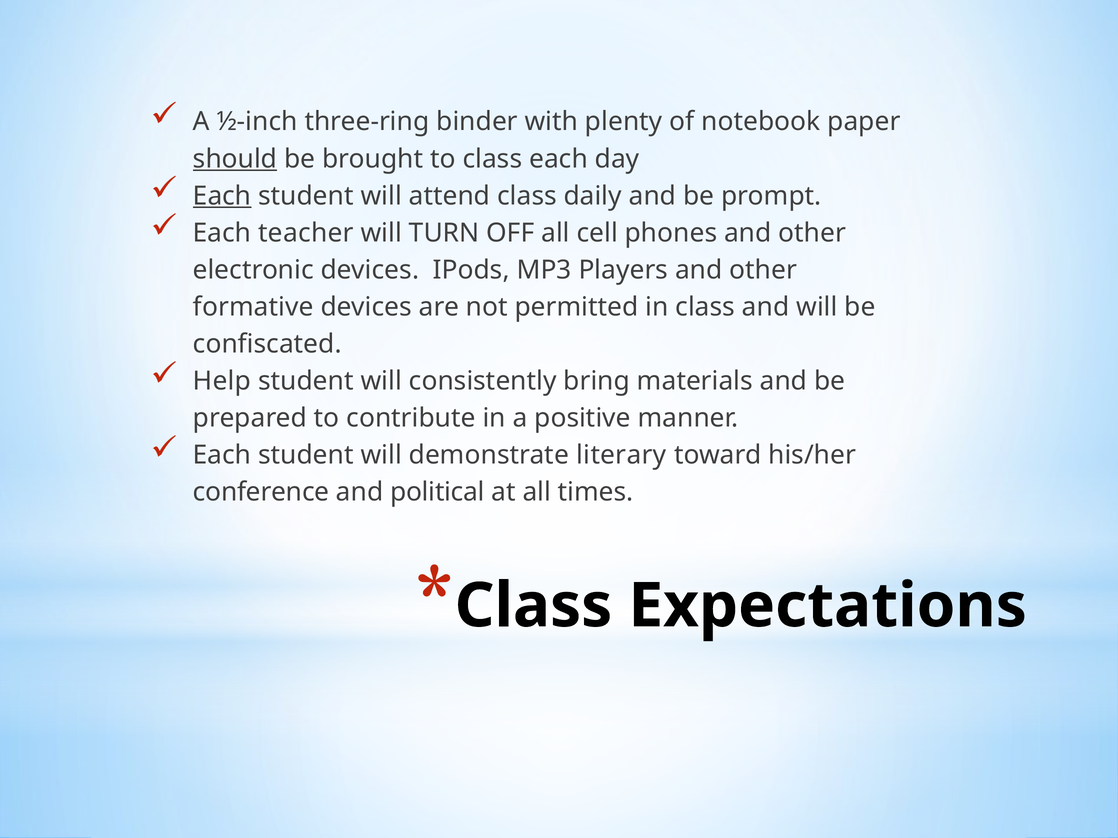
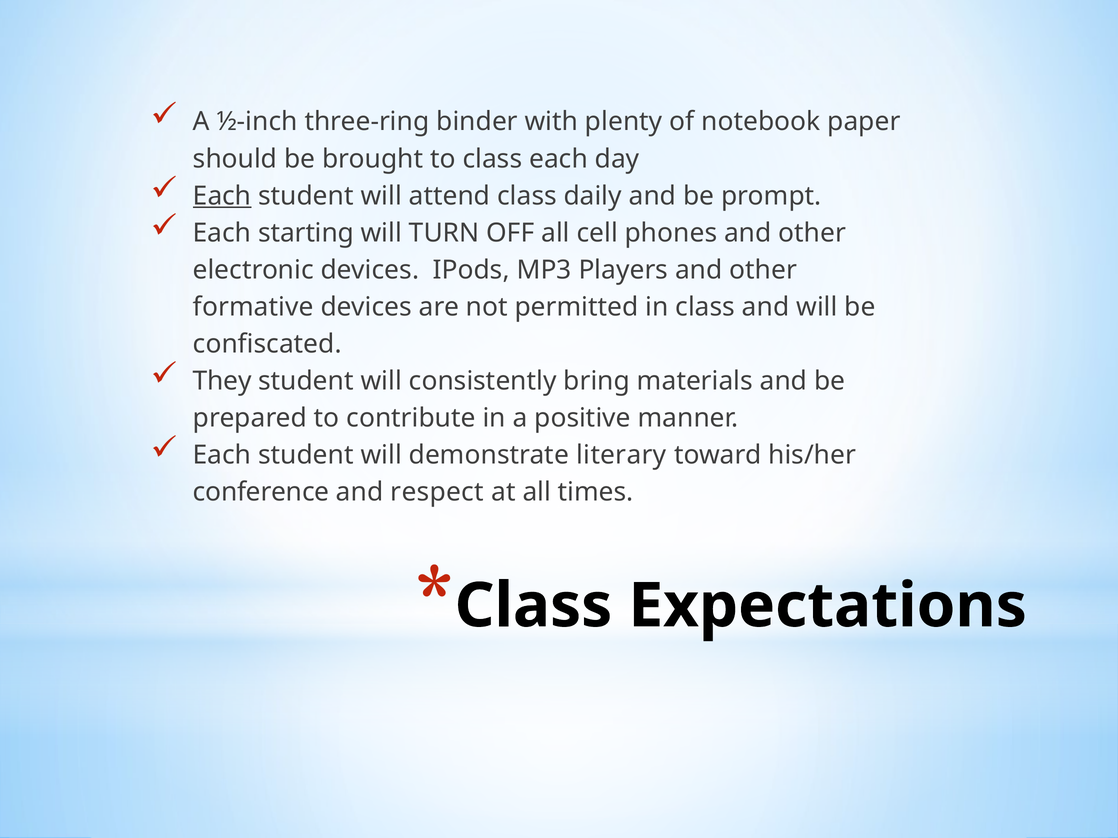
should underline: present -> none (235, 159)
teacher: teacher -> starting (306, 233)
Help: Help -> They (222, 381)
political: political -> respect (437, 492)
